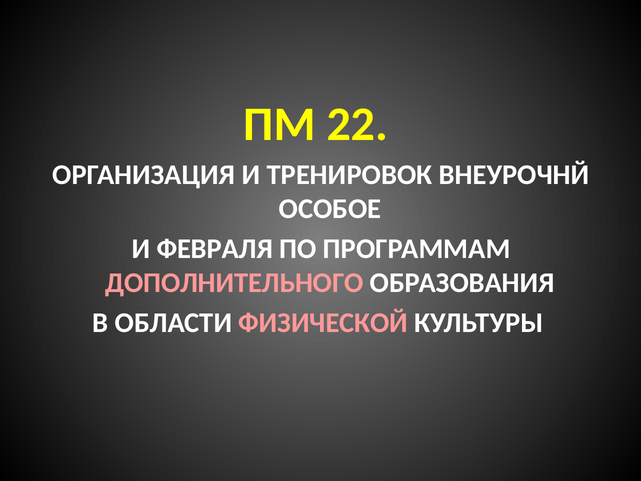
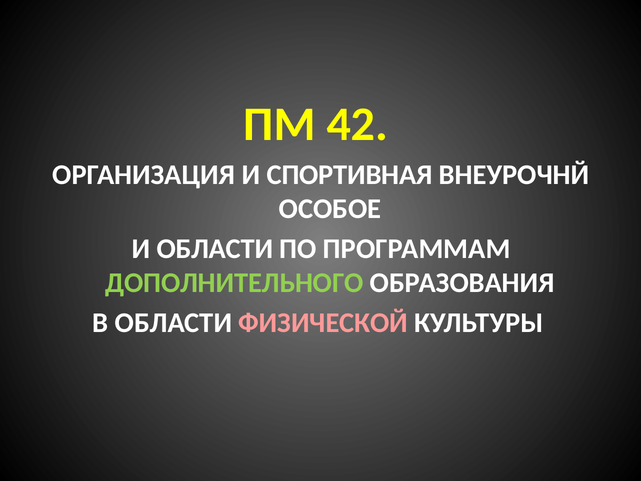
22: 22 -> 42 (357, 124)
ТРЕНИРОВОК: ТРЕНИРОВОК -> СПОРТИВНАЯ (350, 175)
И ФЕВРАЛЯ: ФЕВРАЛЯ -> ОБЛАСТИ (215, 249)
ДОПОЛНИТЕЛЬНОГО colour: pink -> light green (234, 283)
